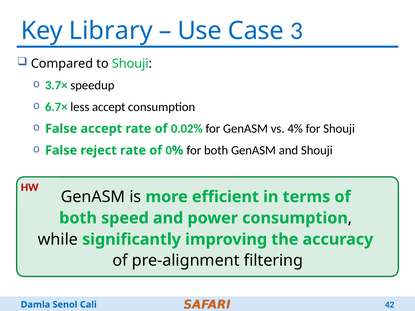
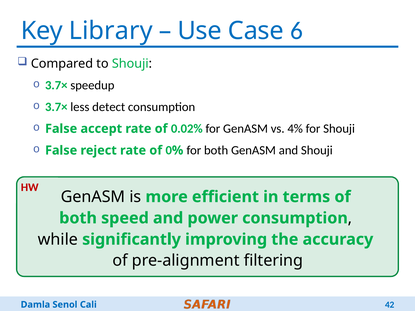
3: 3 -> 6 (297, 31)
6.7×: 6.7× -> 3.7× (56, 107)
less accept: accept -> detect (109, 107)
